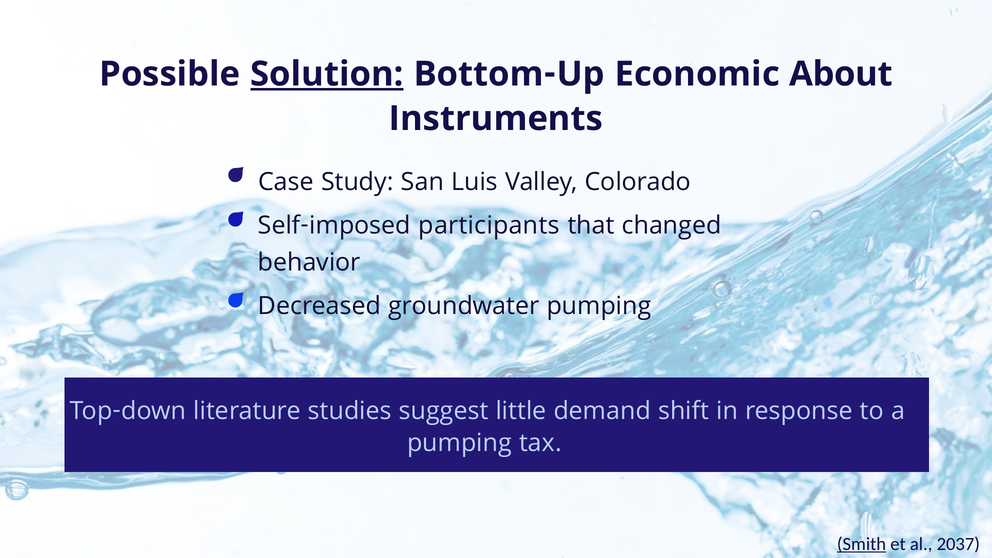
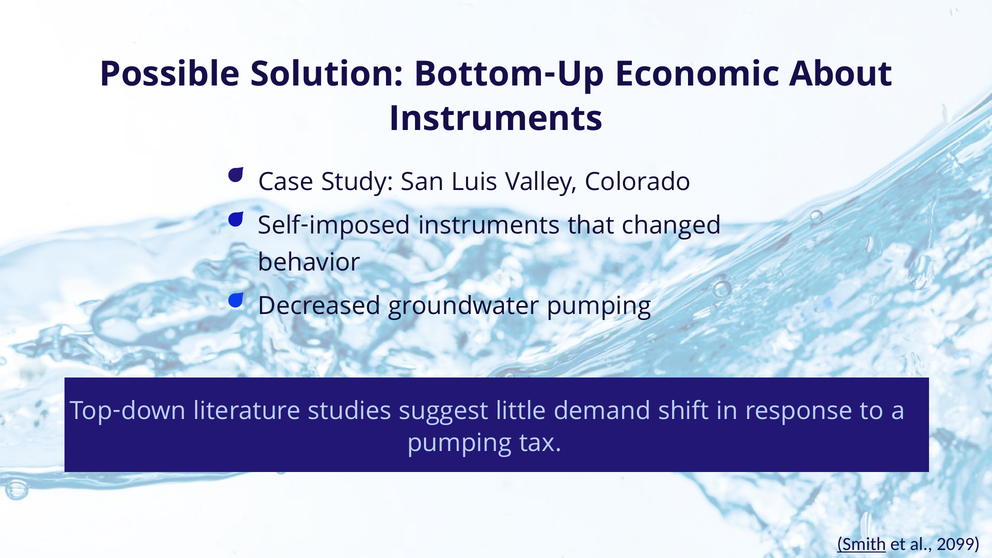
Solution underline: present -> none (327, 73)
Self-imposed participants: participants -> instruments (489, 225)
2037: 2037 -> 2099 (958, 544)
